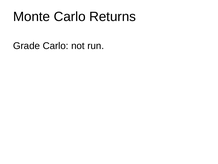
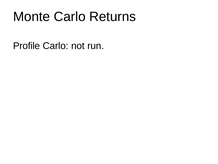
Grade: Grade -> Profile (27, 46)
